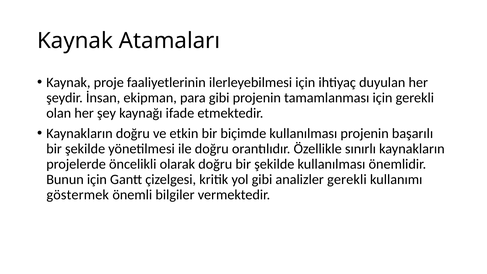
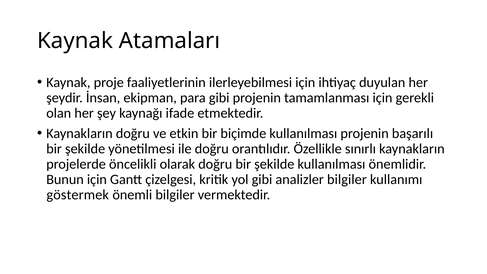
analizler gerekli: gerekli -> bilgiler (347, 179)
